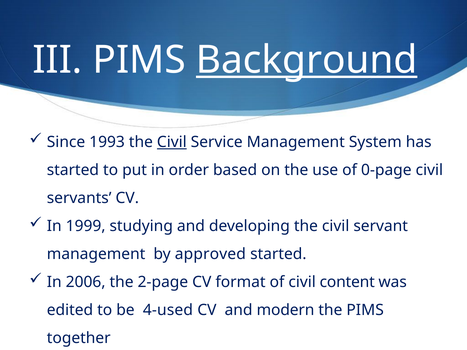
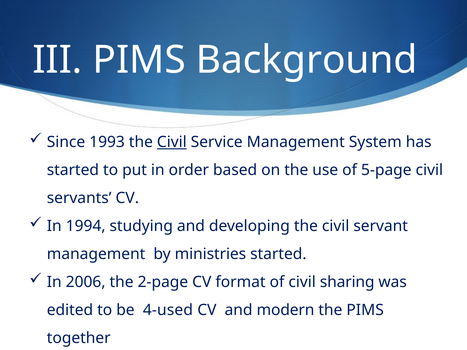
Background underline: present -> none (307, 60)
0-page: 0-page -> 5-page (386, 170)
1999: 1999 -> 1994 (86, 226)
approved: approved -> ministries (210, 254)
content: content -> sharing (347, 282)
